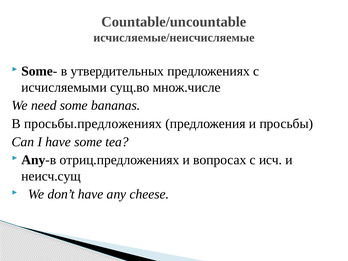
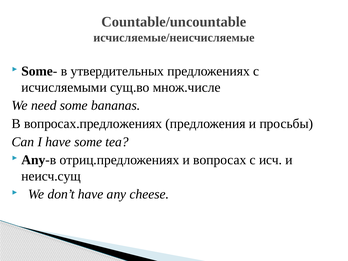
просьбы.предложениях: просьбы.предложениях -> вопросах.предложениях (93, 124)
